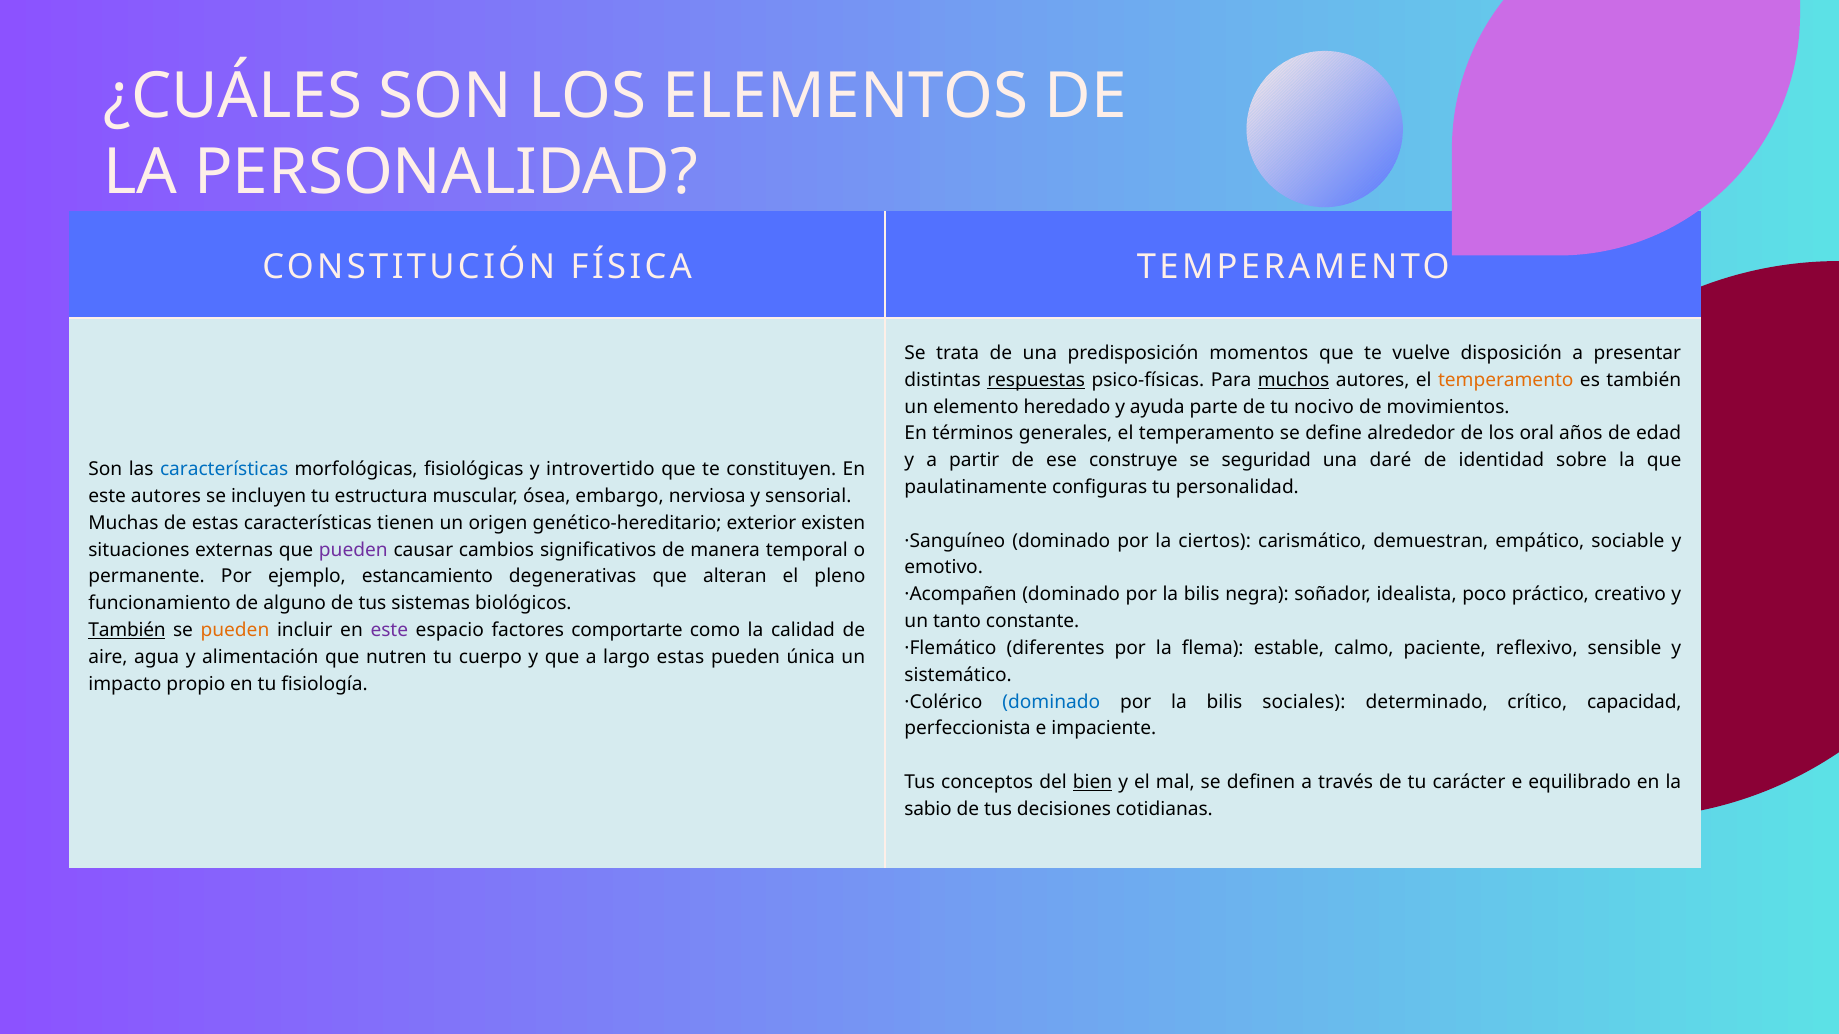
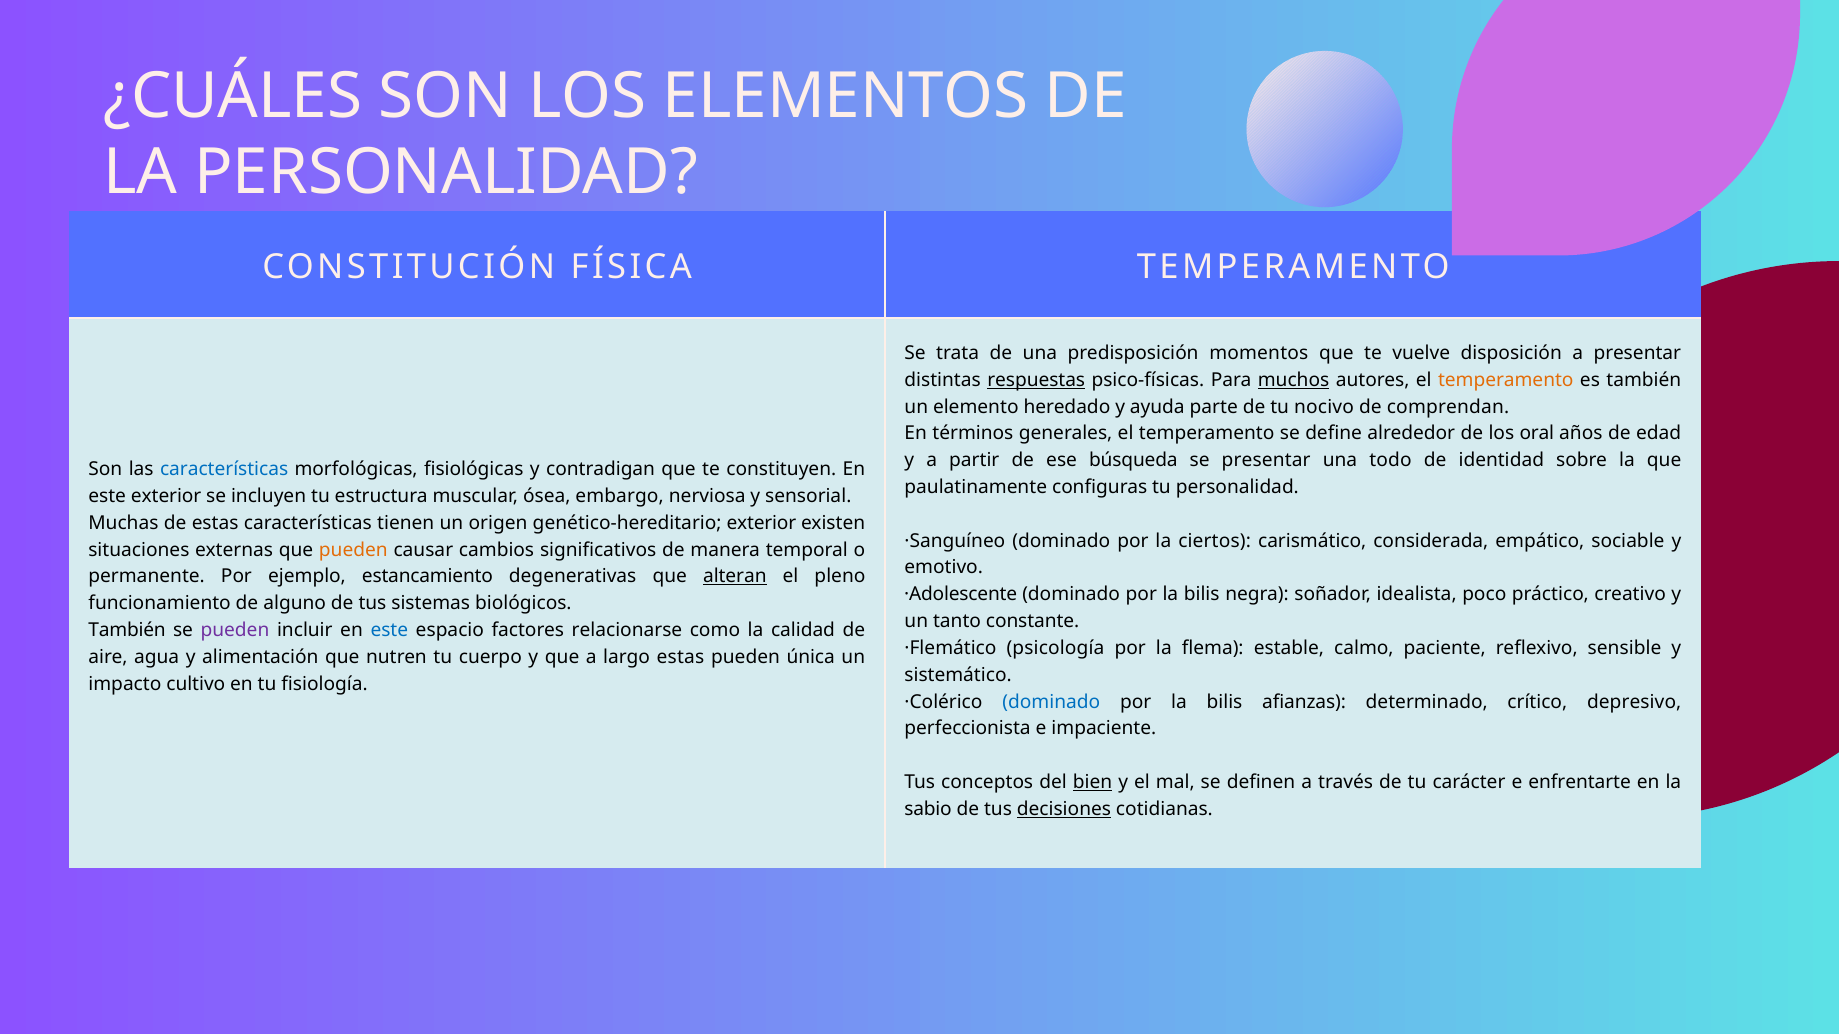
movimientos: movimientos -> comprendan (1448, 407)
construye: construye -> búsqueda (1133, 461)
se seguridad: seguridad -> presentar (1266, 461)
daré: daré -> todo (1391, 461)
introvertido: introvertido -> contradigan (601, 470)
este autores: autores -> exterior (166, 496)
demuestran: demuestran -> considerada (1431, 541)
pueden colour: purple -> orange (353, 550)
alteran underline: none -> present (735, 577)
·Acompañen: ·Acompañen -> ·Adolescente (961, 595)
También underline: present -> none (127, 630)
pueden colour: orange -> purple (235, 630)
este colour: purple -> blue (389, 630)
comportarte: comportarte -> relacionarse (627, 630)
diferentes: diferentes -> psicología (1055, 648)
propio: propio -> cultivo (196, 684)
sociales: sociales -> afianzas (1304, 702)
capacidad: capacidad -> depresivo (1634, 702)
equilibrado: equilibrado -> enfrentarte (1580, 782)
decisiones underline: none -> present (1064, 809)
